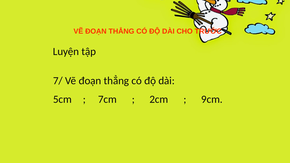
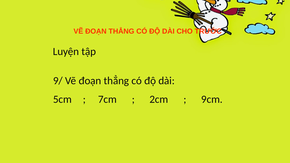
7/: 7/ -> 9/ (58, 81)
